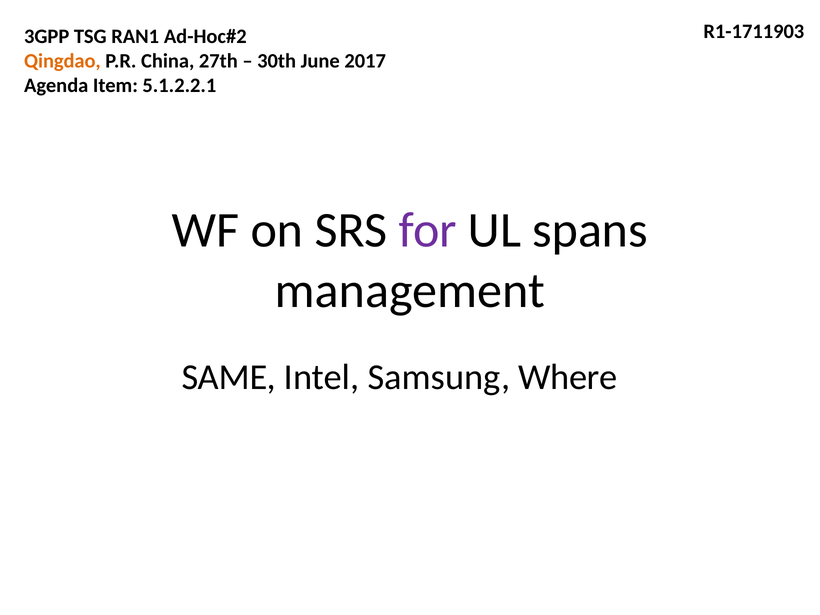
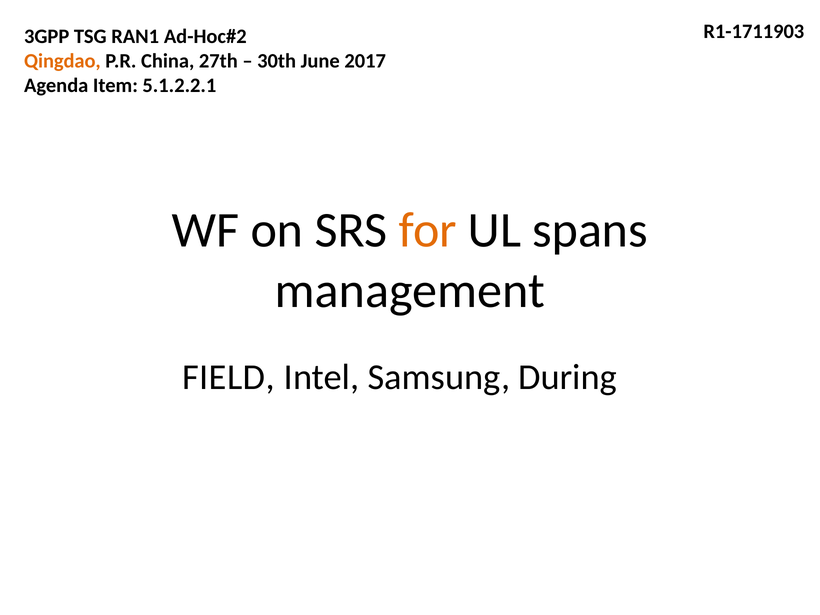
for colour: purple -> orange (428, 230)
SAME: SAME -> FIELD (228, 377)
Where: Where -> During (568, 377)
